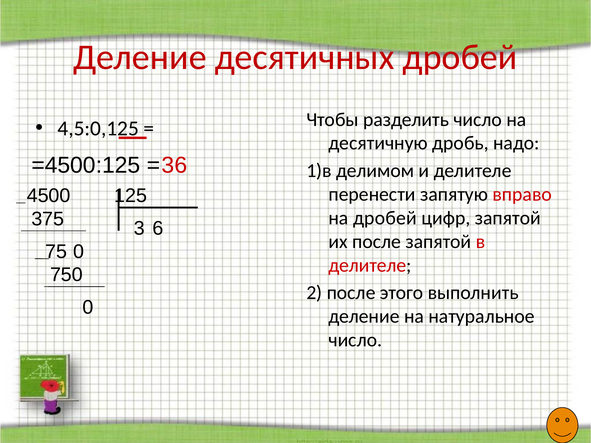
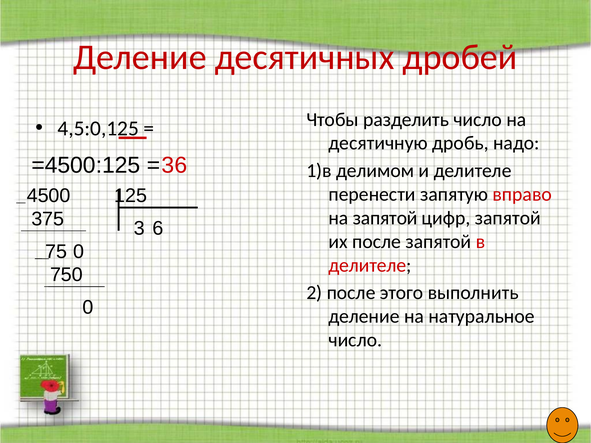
на дробей: дробей -> запятой (385, 218)
